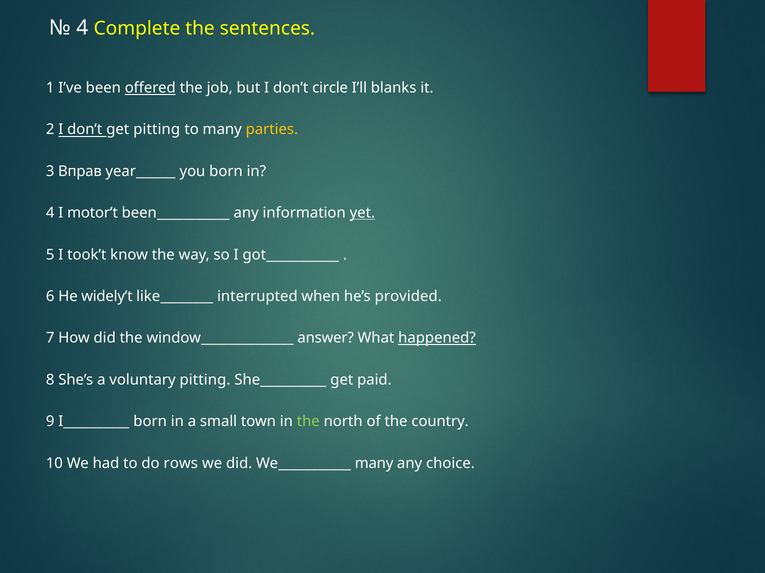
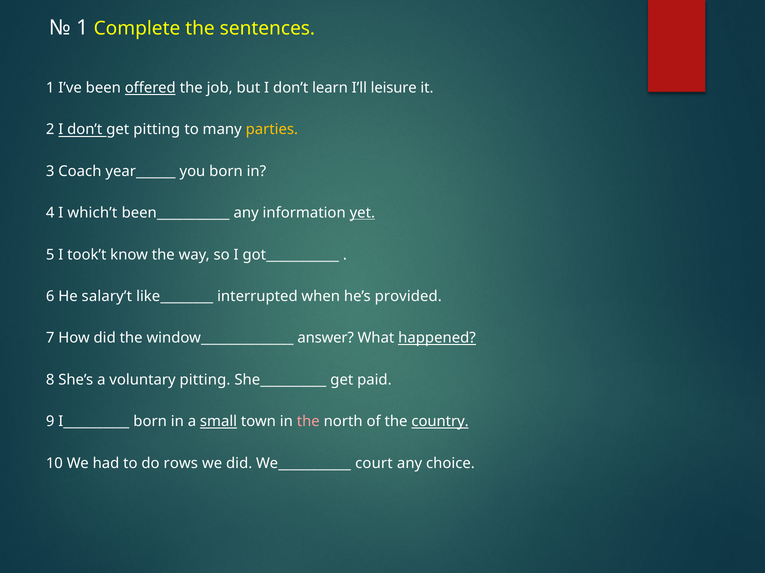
4: 4 -> 1 (82, 28)
circle: circle -> learn (330, 88)
blanks: blanks -> leisure (394, 88)
Вправ: Вправ -> Coach (80, 171)
motor’t: motor’t -> which’t (92, 213)
widely’t: widely’t -> salary’t (107, 297)
small underline: none -> present (219, 422)
the colour: light green -> pink (308, 422)
country underline: none -> present (440, 422)
We___________ many: many -> court (374, 464)
